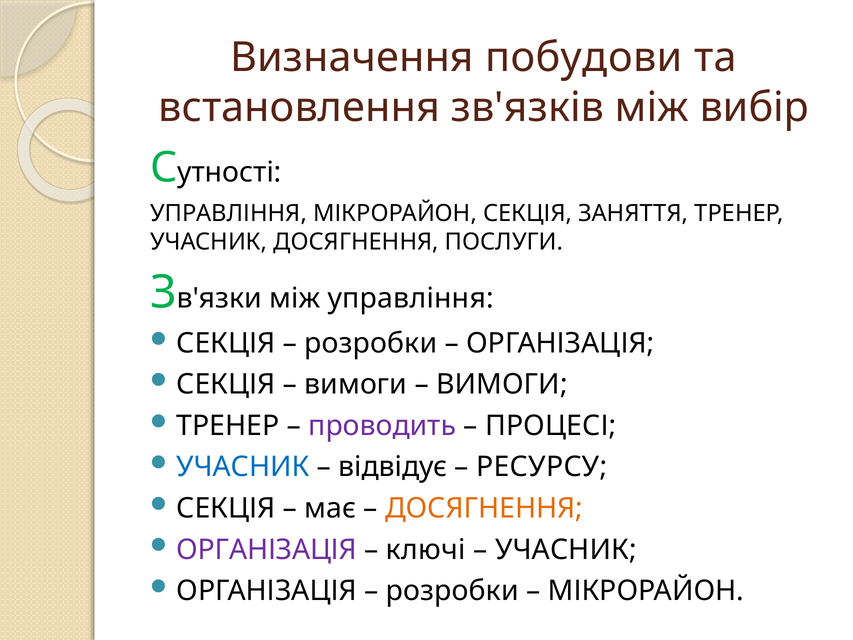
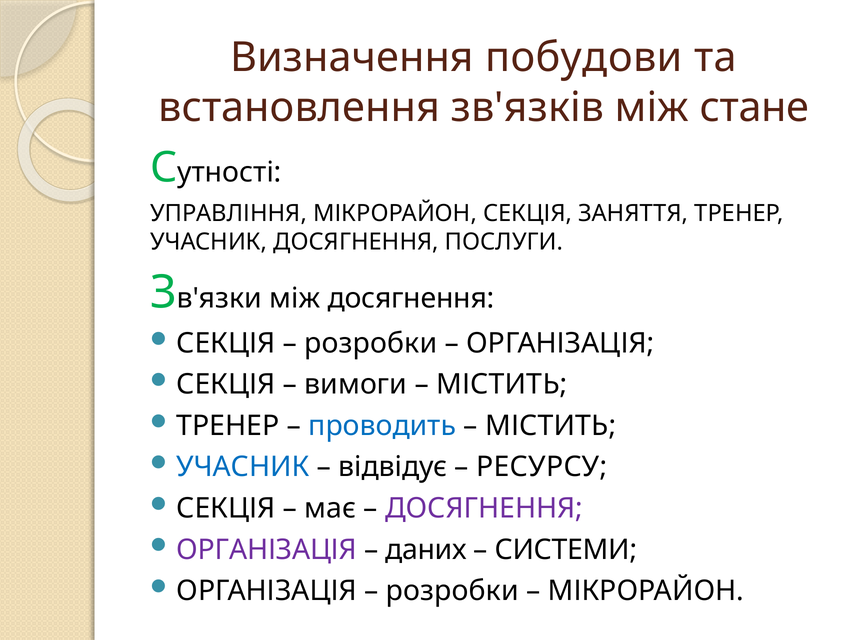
вибір: вибір -> стане (754, 107)
між управління: управління -> досягнення (411, 298)
ВИМОГИ: ВИМОГИ -> МІСТИТЬ (502, 384)
проводить colour: purple -> blue (382, 426)
ПРОЦЕСІ: ПРОЦЕСІ -> МІСТИТЬ (551, 426)
ДОСЯГНЕННЯ colour: orange -> purple (484, 508)
ключі: ключі -> даних (426, 549)
УЧАСНИК: УЧАСНИК -> СИСТЕМИ (566, 549)
